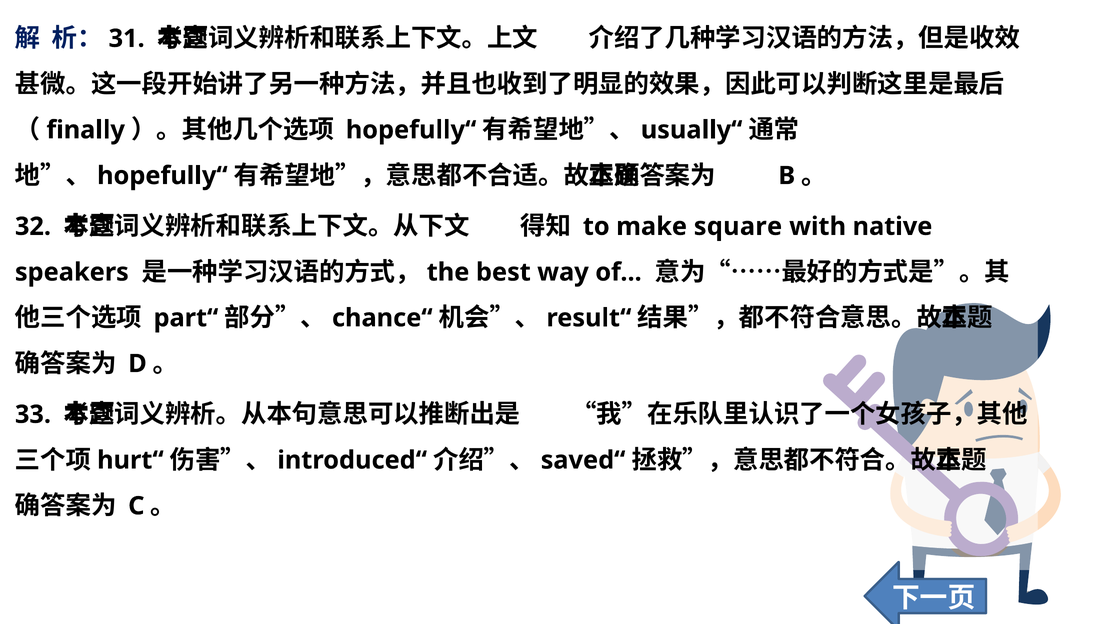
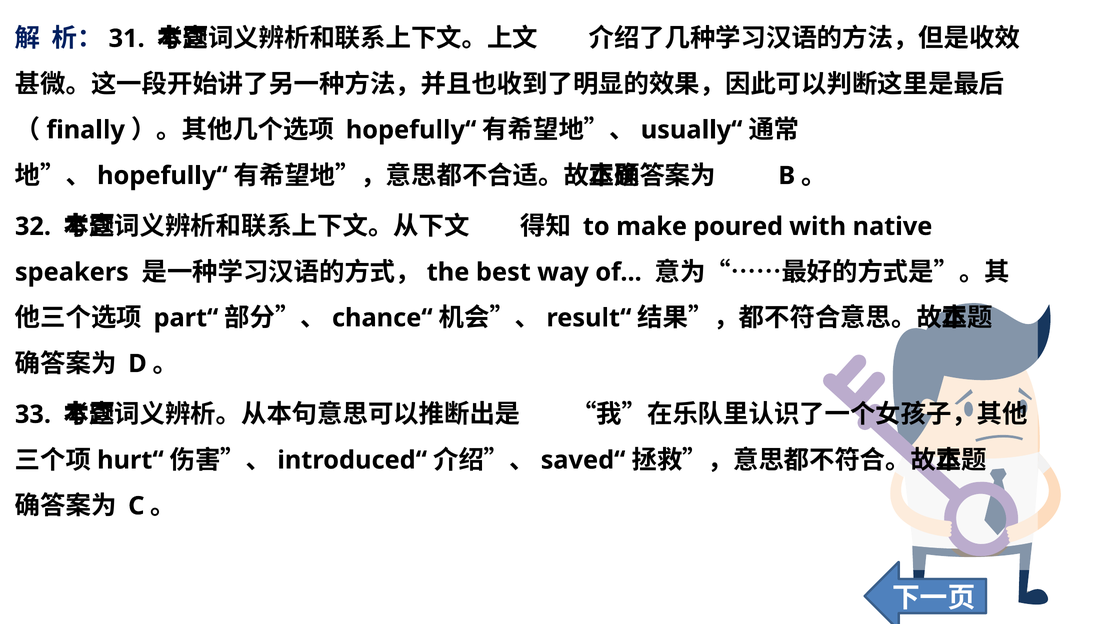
square: square -> poured (738, 226)
